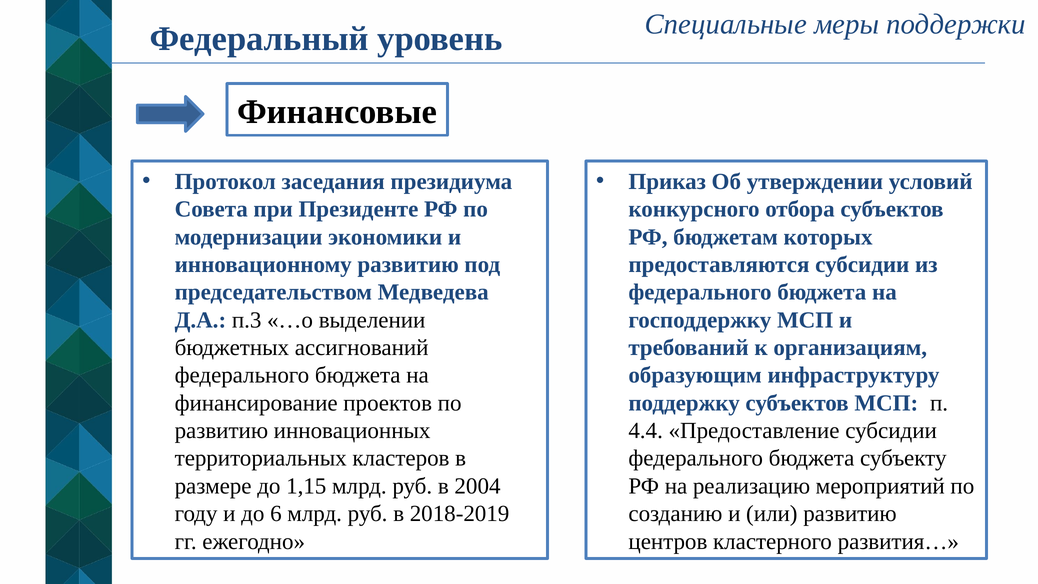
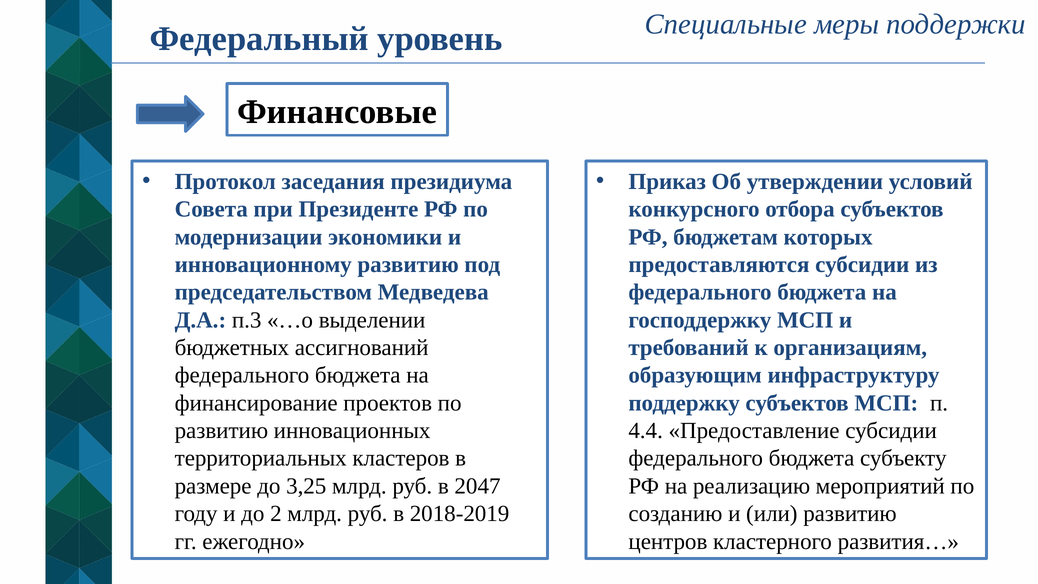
1,15: 1,15 -> 3,25 (306, 486)
2004: 2004 -> 2047 (478, 486)
6: 6 -> 2 (276, 514)
